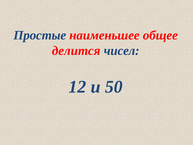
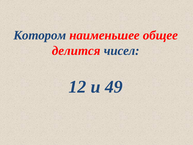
Простые: Простые -> Котором (40, 35)
50: 50 -> 49 (114, 87)
